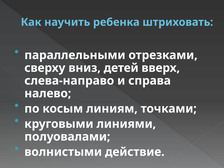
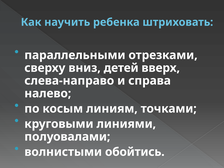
действие: действие -> обойтись (135, 152)
